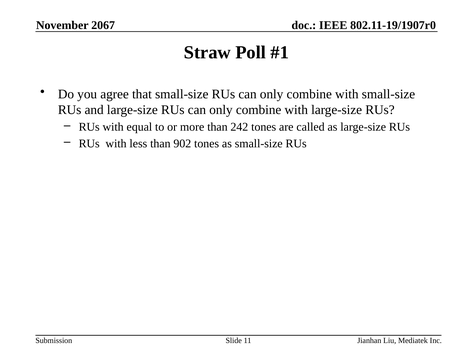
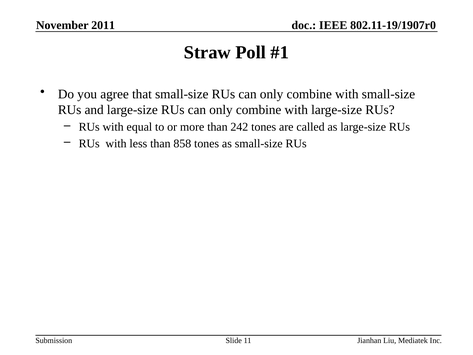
2067: 2067 -> 2011 (103, 25)
902: 902 -> 858 (182, 144)
